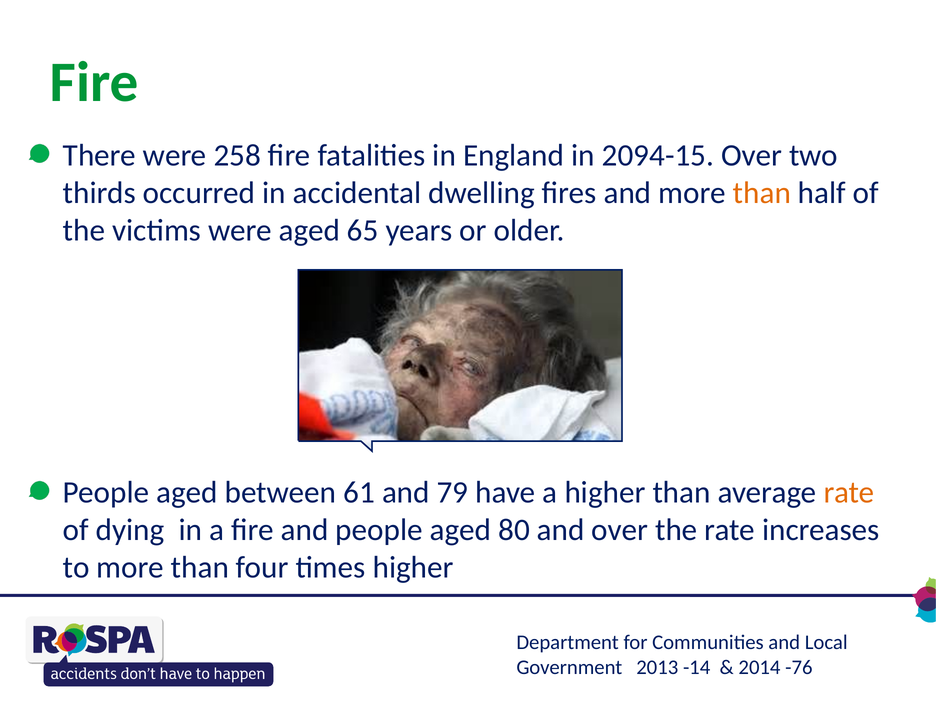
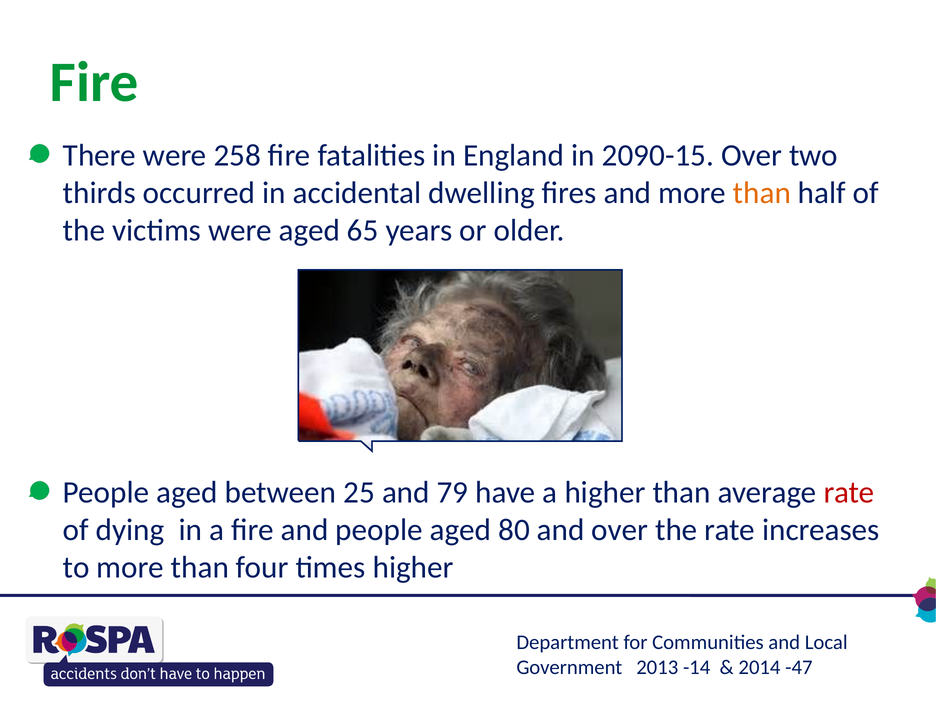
2094-15: 2094-15 -> 2090-15 (658, 155)
61: 61 -> 25 (359, 492)
rate colour: orange -> red (849, 492)
-76: -76 -> -47 (799, 667)
